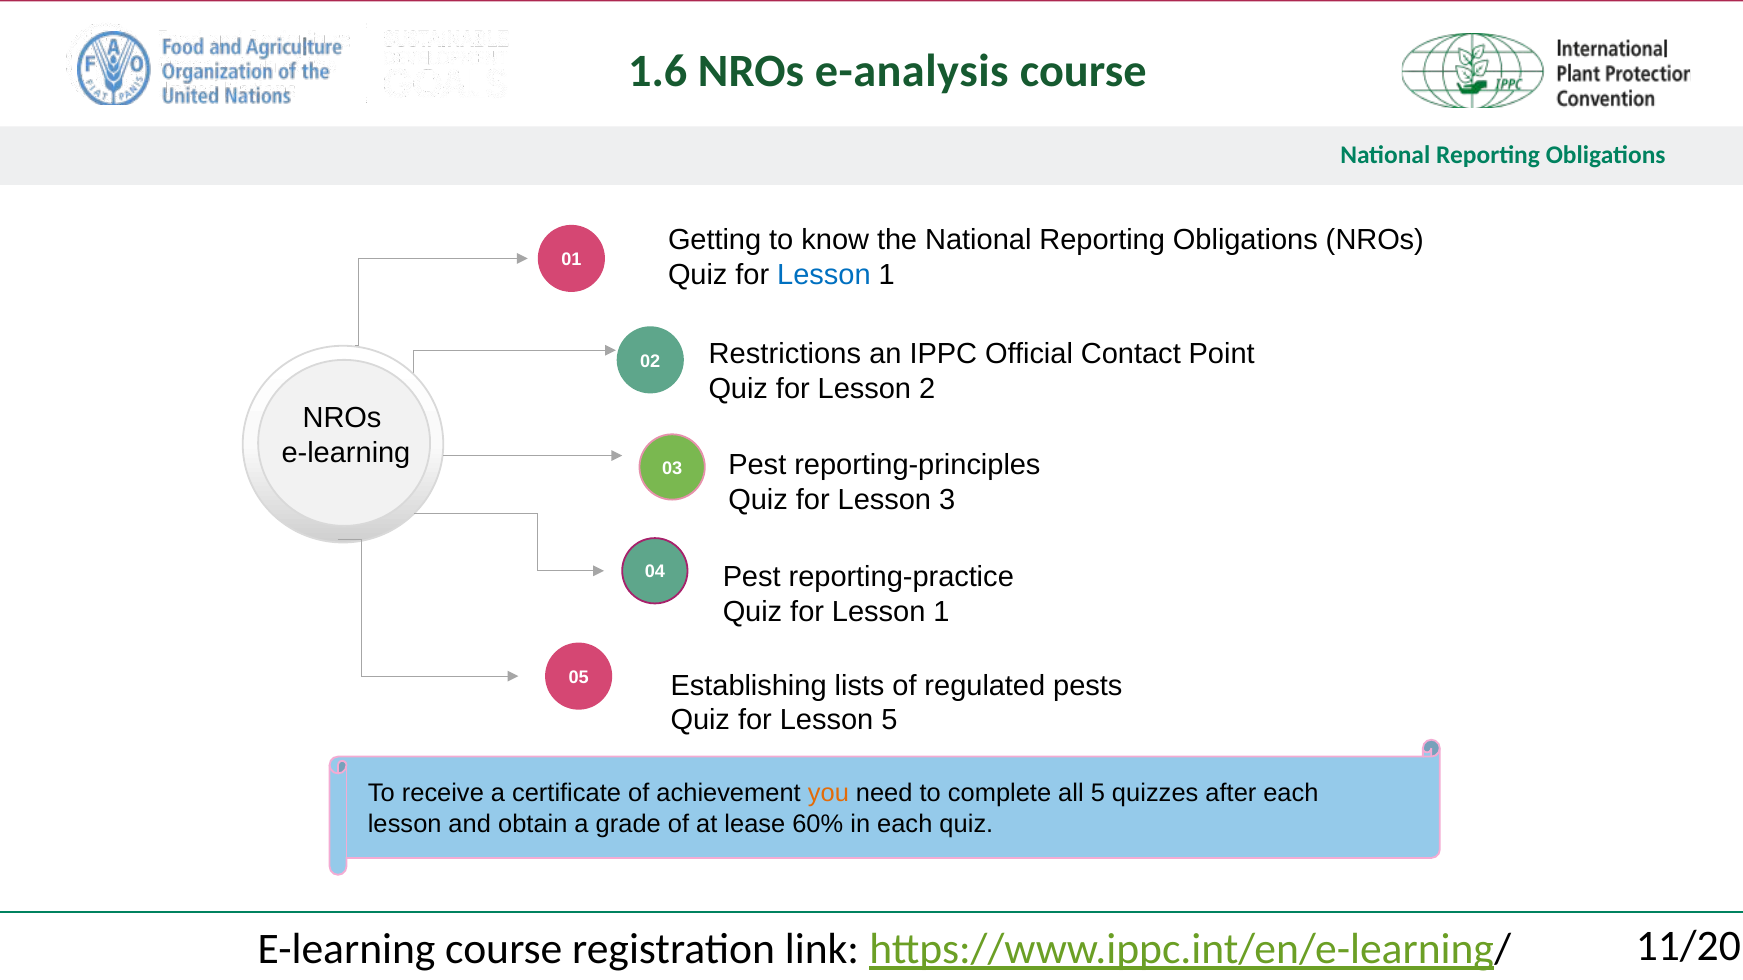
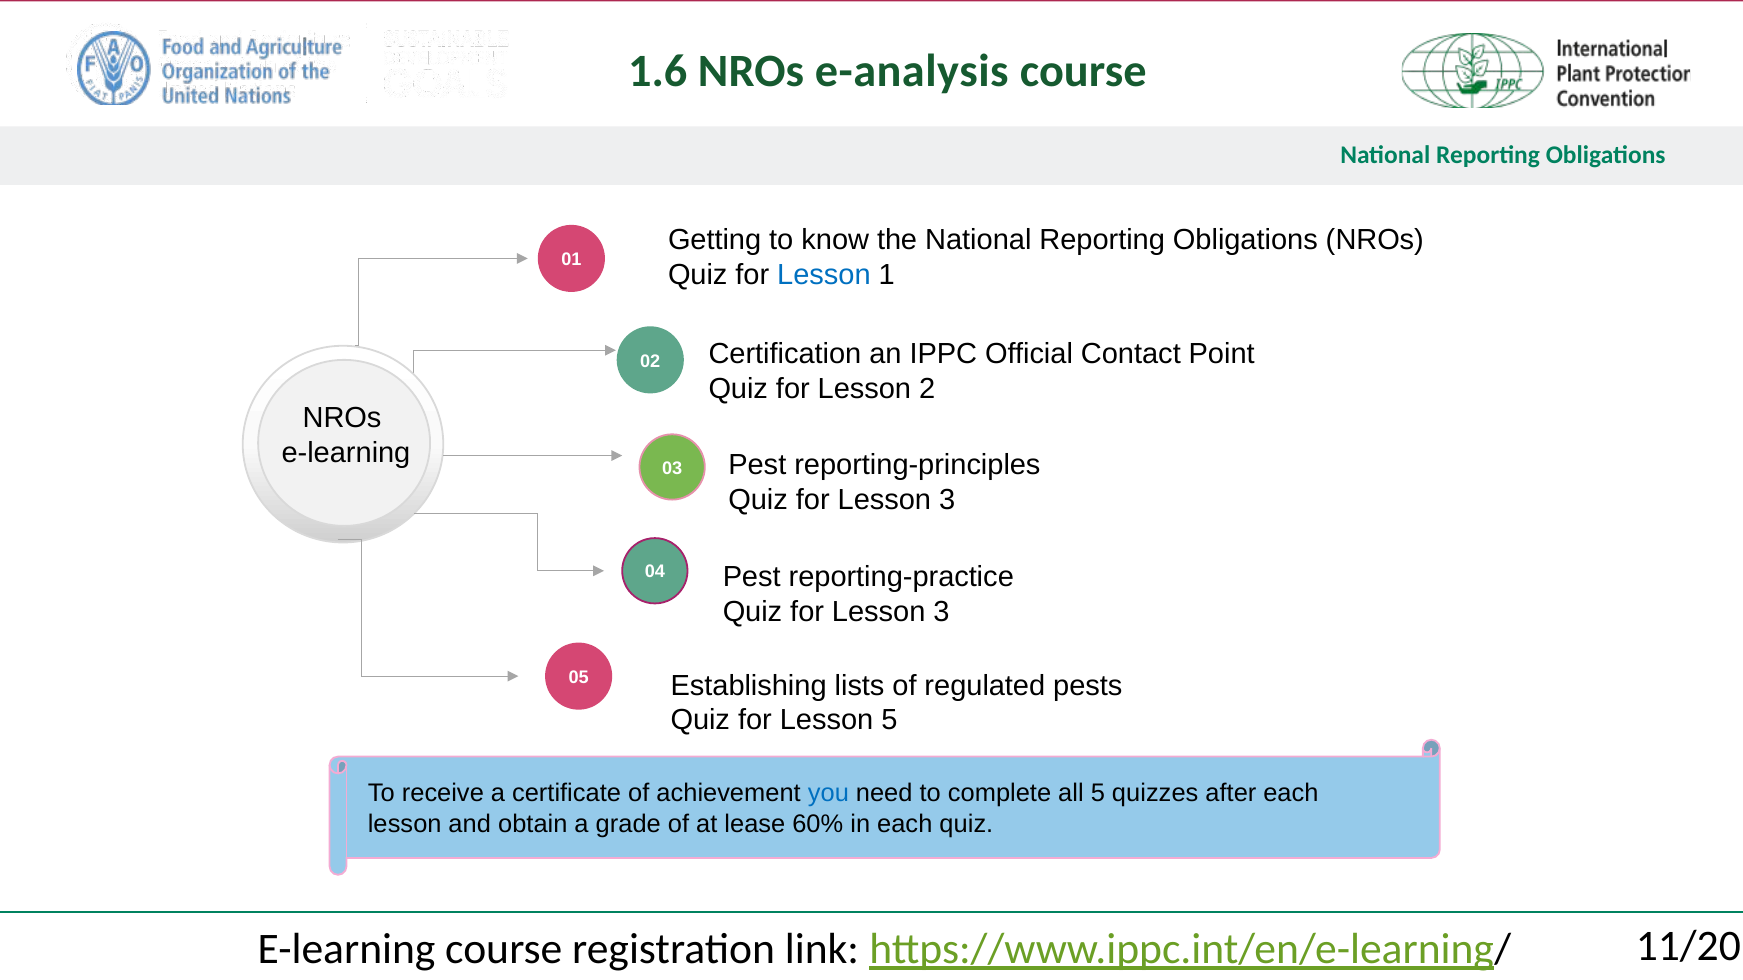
Restrictions: Restrictions -> Certification (785, 354)
1: 1 -> 3 (941, 612)
you colour: orange -> blue (828, 794)
